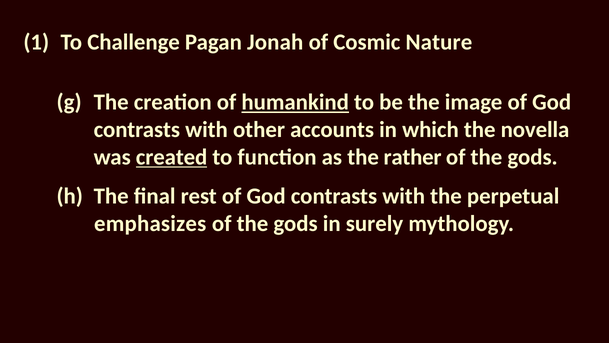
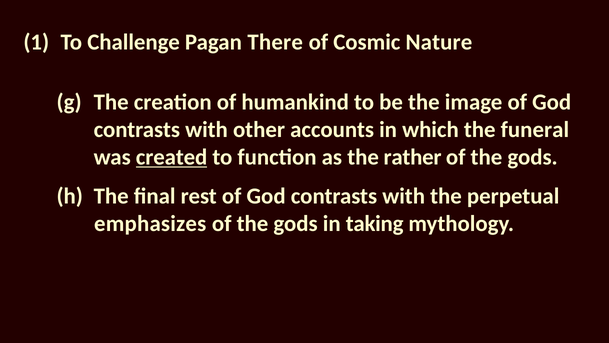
Jonah: Jonah -> There (275, 42)
humankind underline: present -> none (295, 102)
novella: novella -> funeral (535, 130)
surely: surely -> taking (375, 223)
